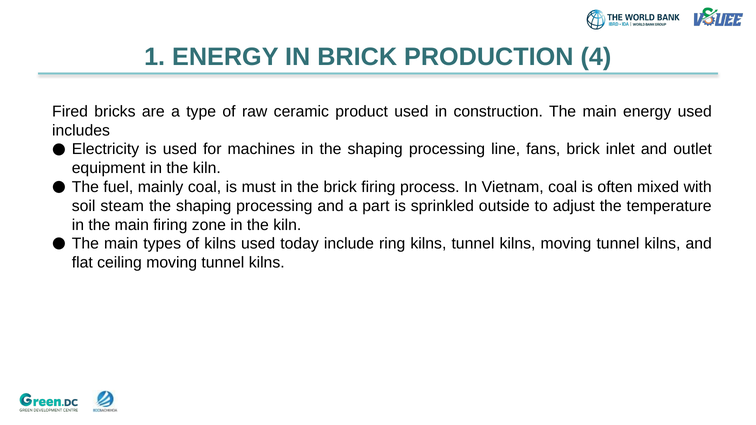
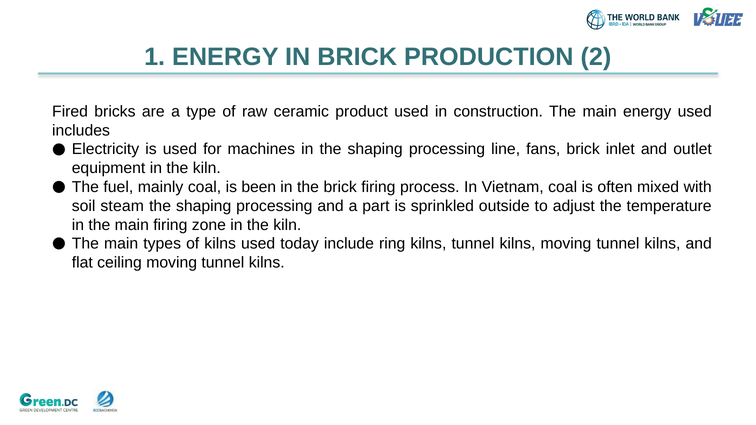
4: 4 -> 2 (596, 57)
must: must -> been (259, 187)
